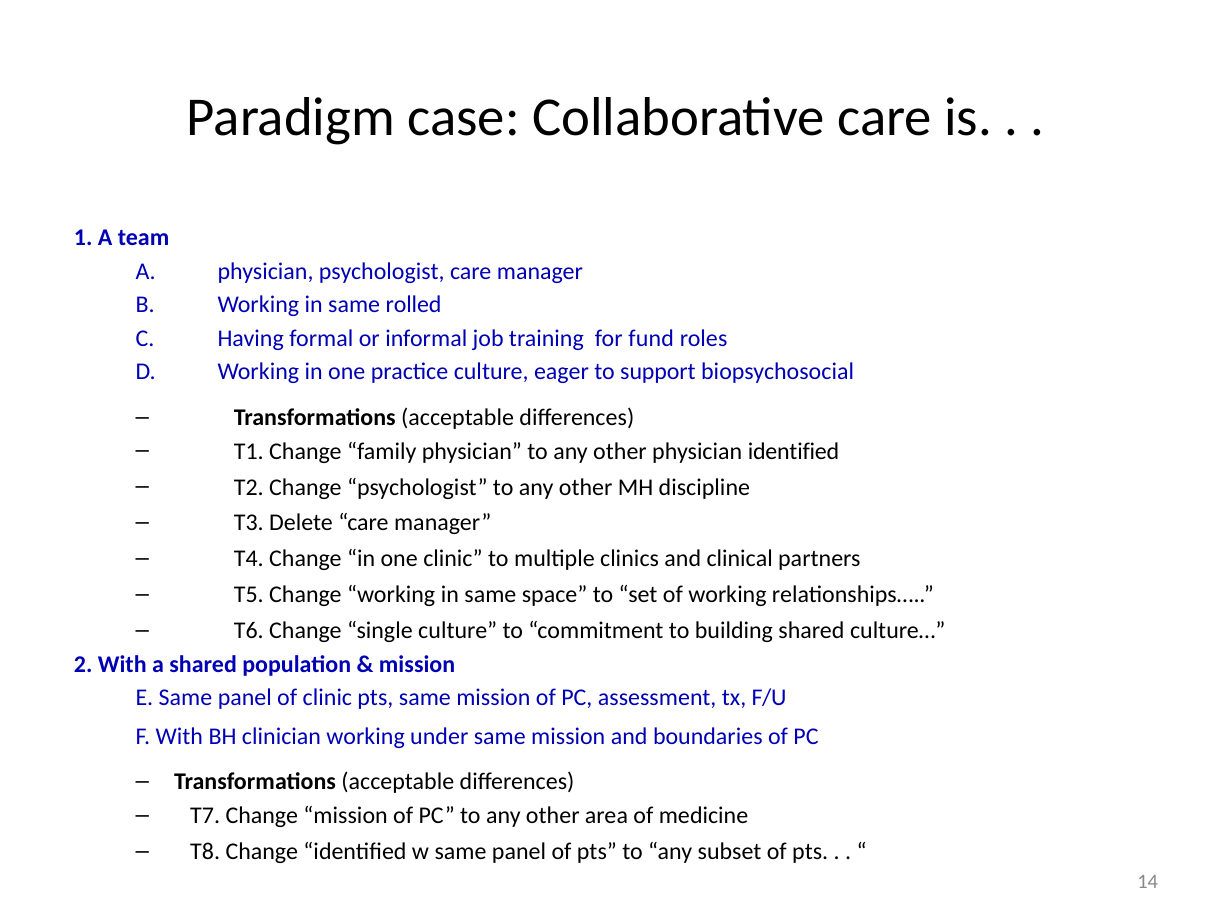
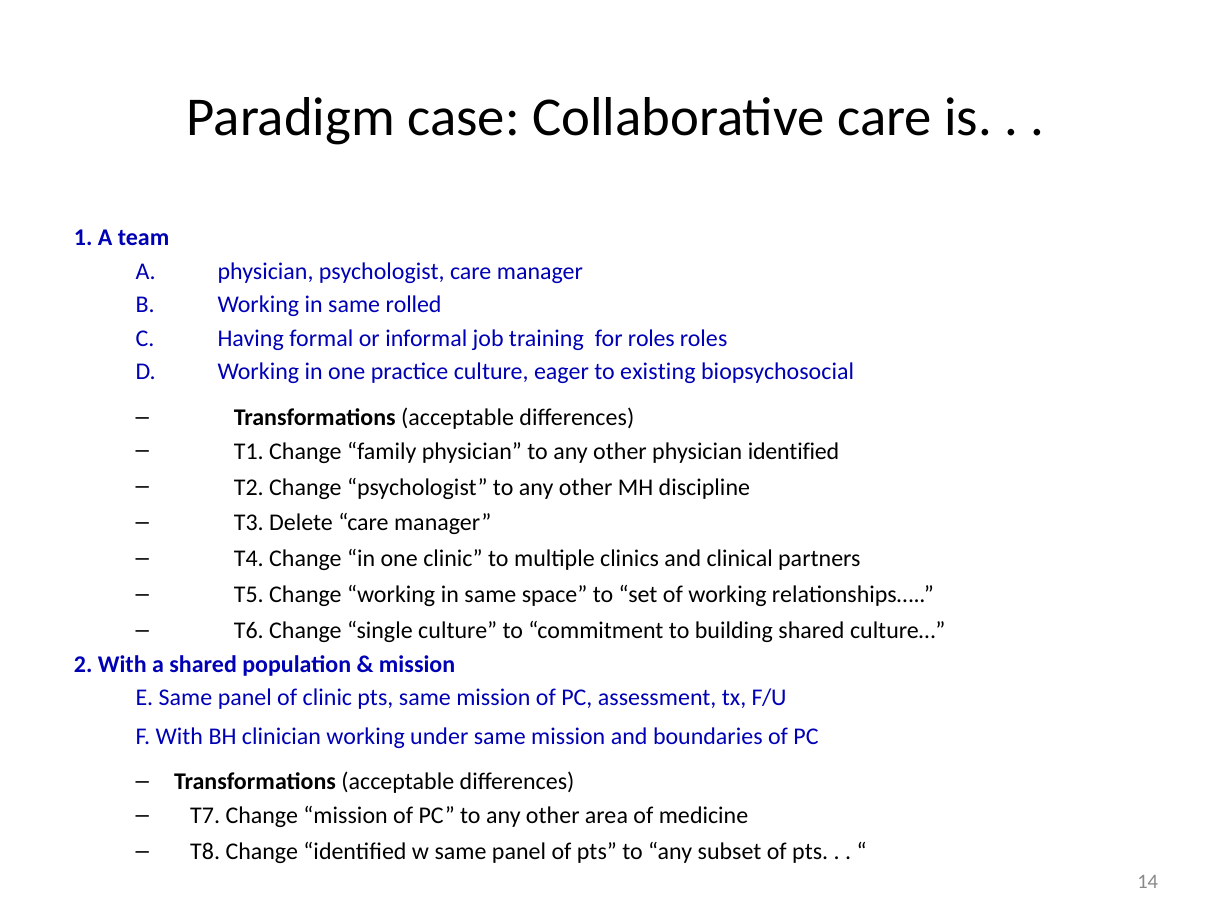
for fund: fund -> roles (651, 339)
support: support -> existing (658, 372)
